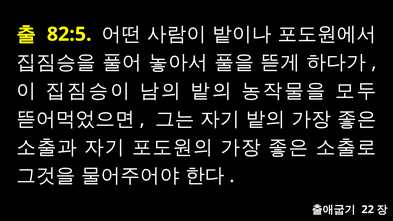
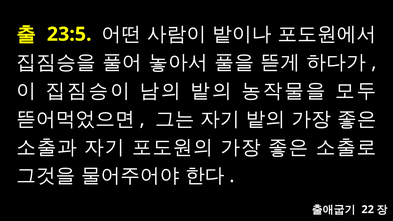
82:5: 82:5 -> 23:5 (69, 34)
